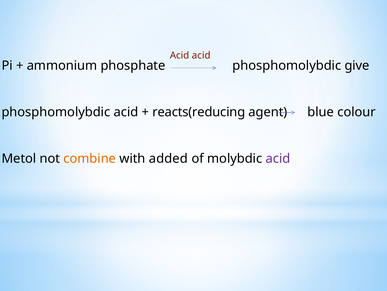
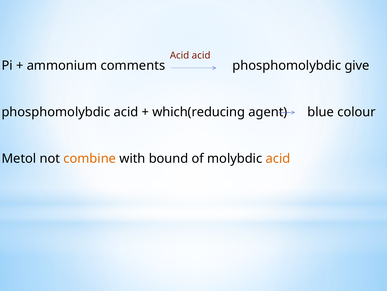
phosphate: phosphate -> comments (133, 65)
reacts(reducing: reacts(reducing -> which(reducing (199, 112)
added: added -> bound (169, 158)
acid colour: purple -> orange (278, 158)
